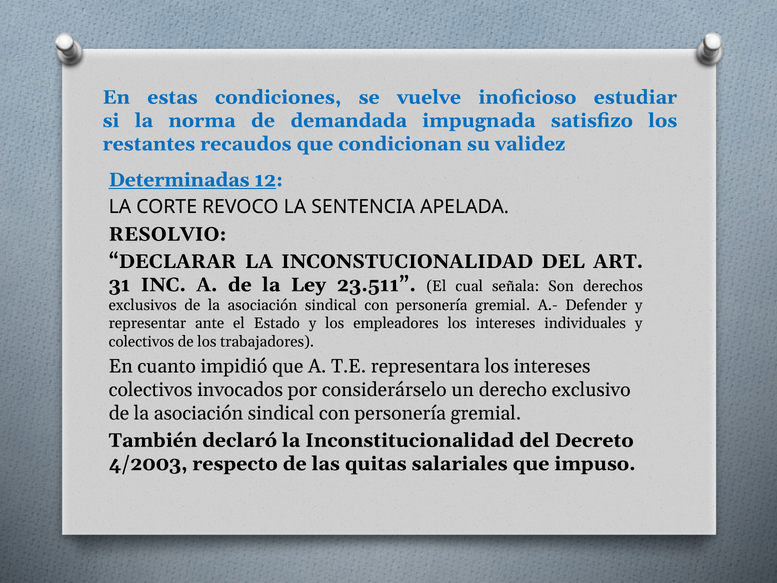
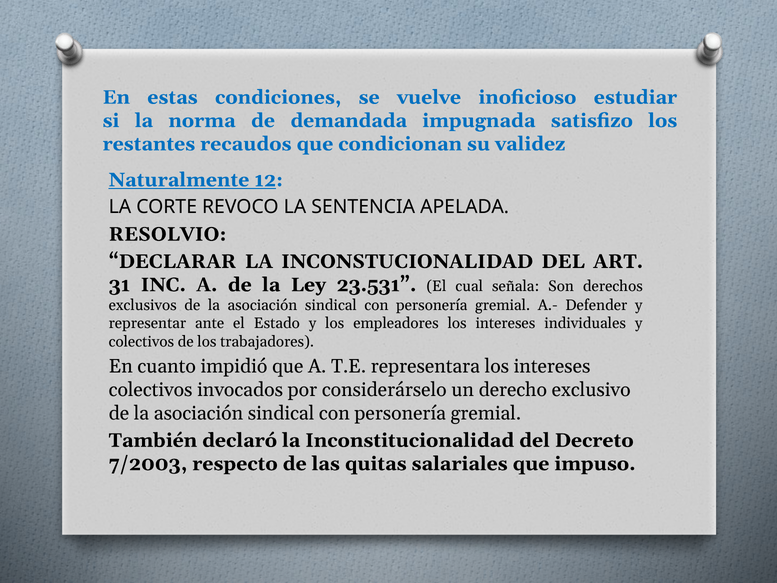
Determinadas: Determinadas -> Naturalmente (179, 180)
23.511: 23.511 -> 23.531 (376, 285)
4/2003: 4/2003 -> 7/2003 (148, 464)
